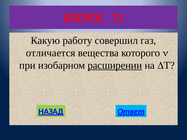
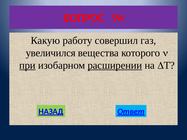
71: 71 -> 94 (118, 18)
отличается: отличается -> увеличился (51, 53)
при underline: none -> present (27, 66)
